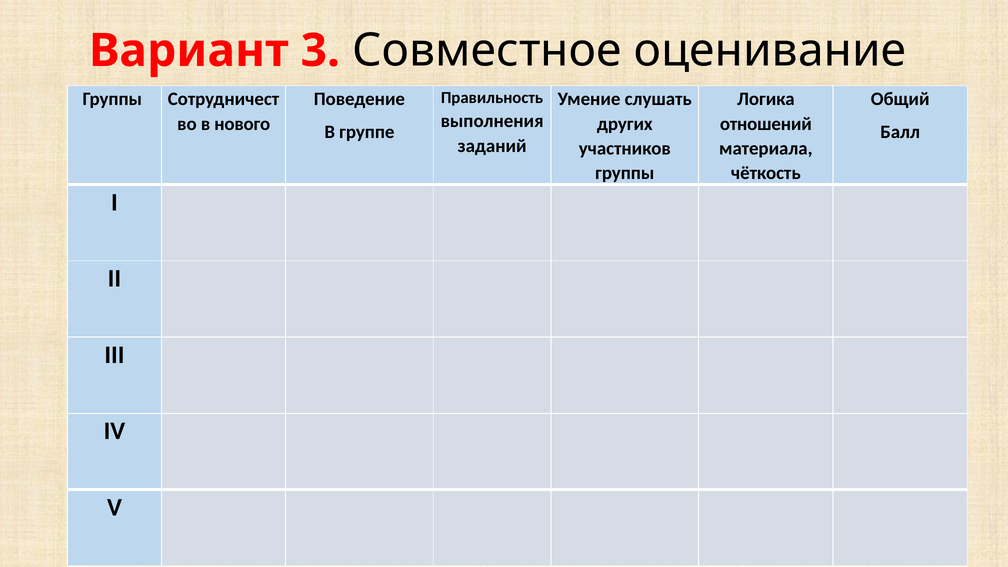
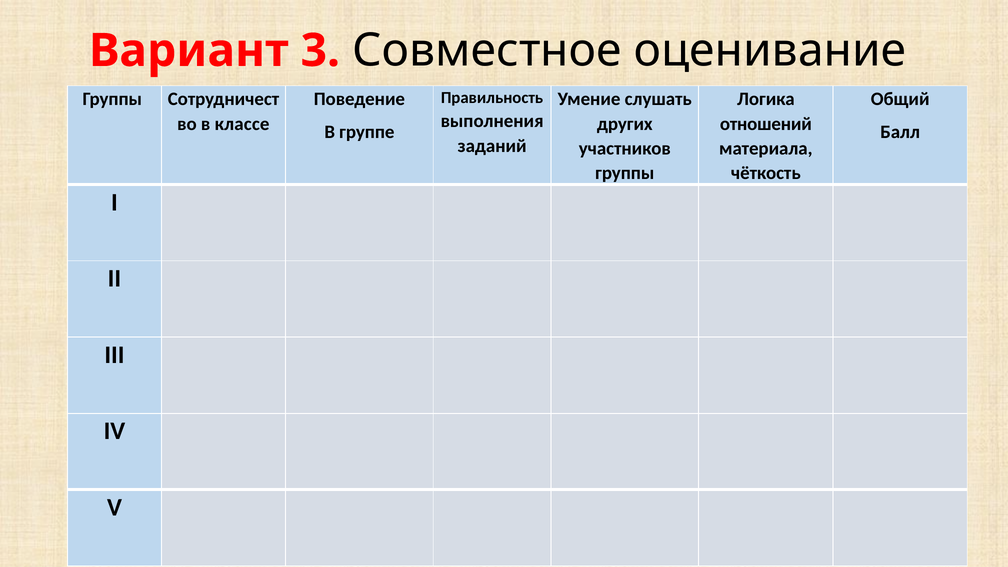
нового: нового -> классе (242, 124)
